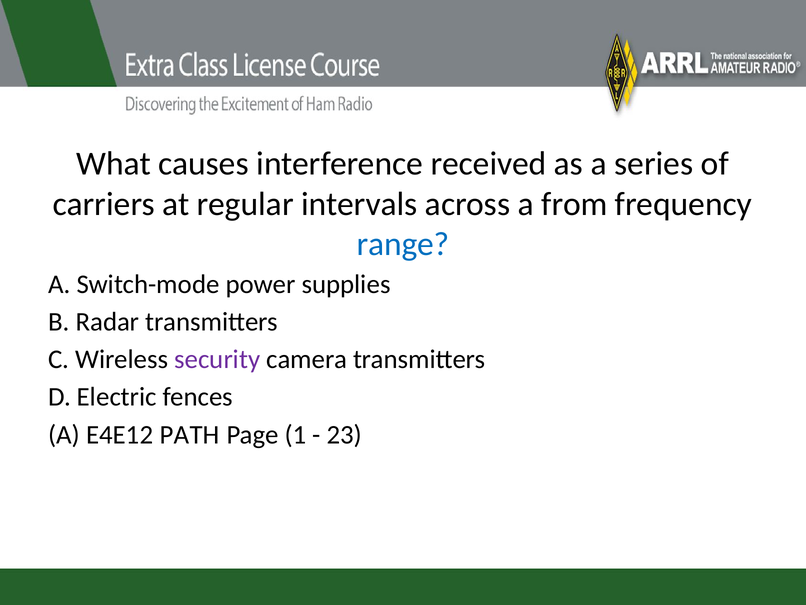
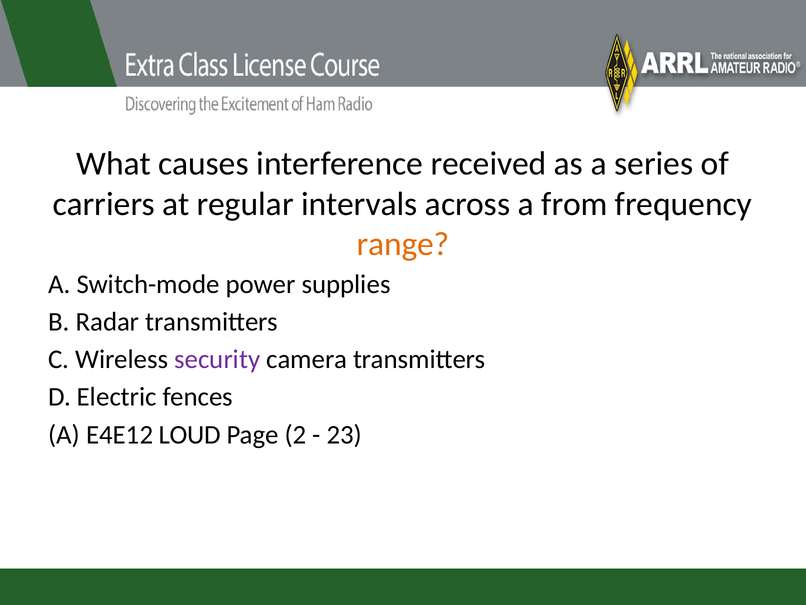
range colour: blue -> orange (403, 244)
PATH: PATH -> LOUD (190, 434)
1: 1 -> 2 (296, 434)
